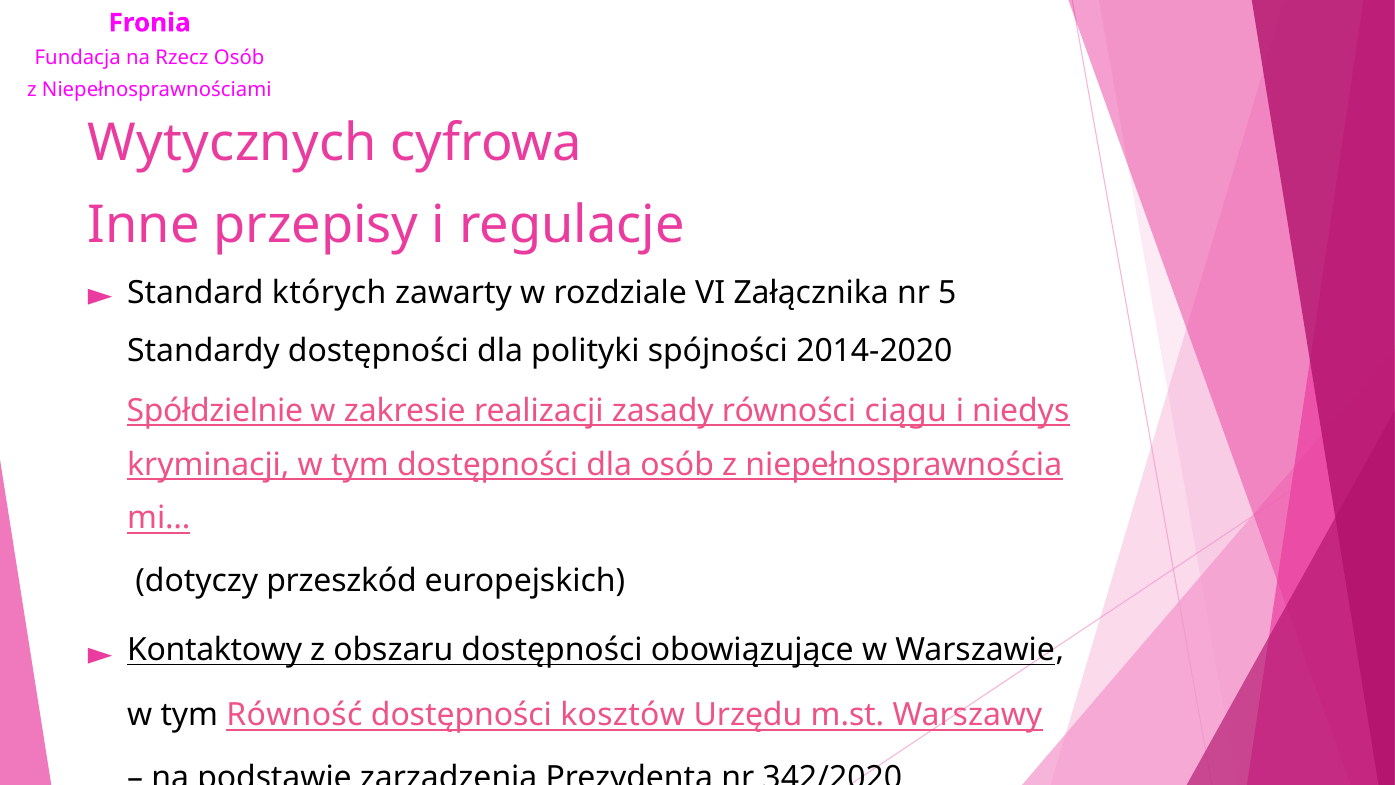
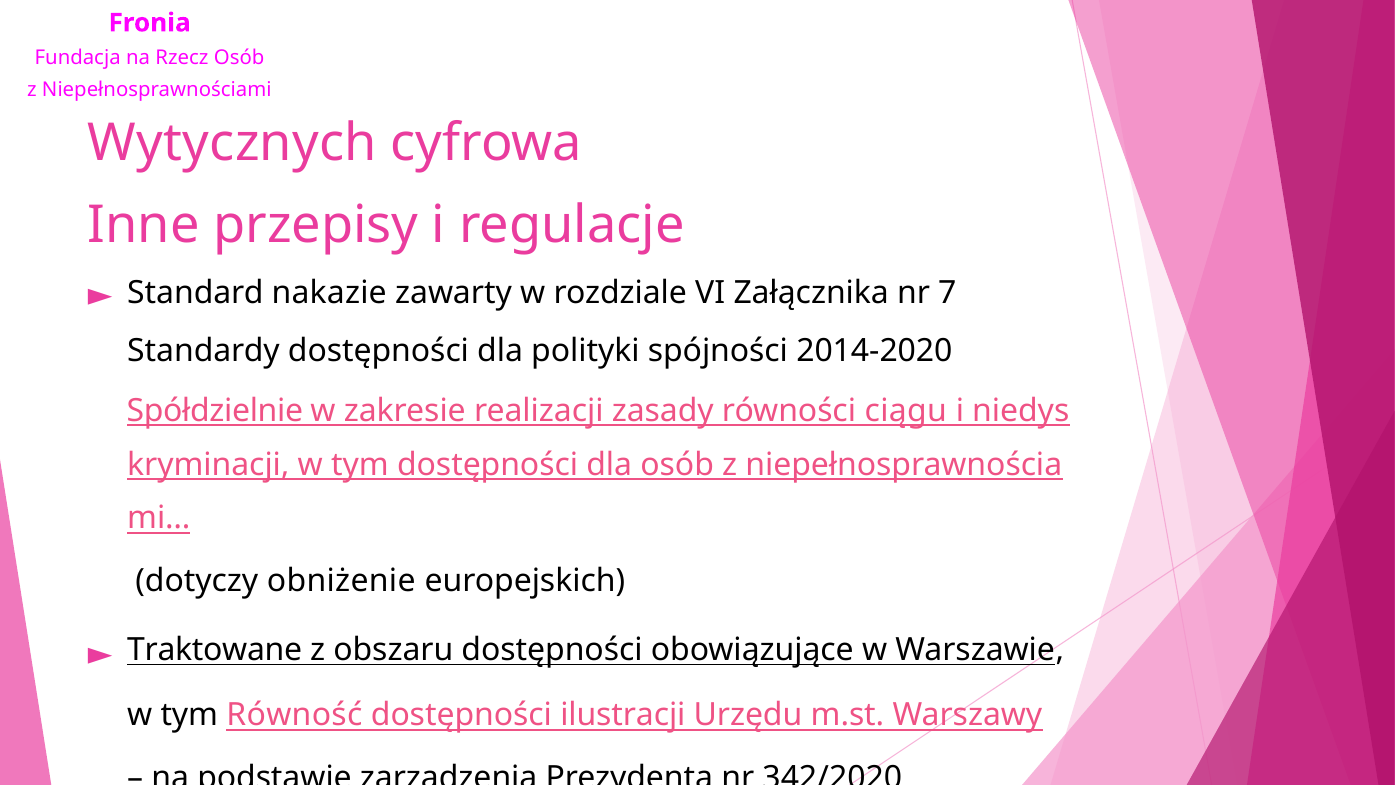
których: których -> nakazie (329, 293)
5: 5 -> 7 (947, 293)
przeszkód: przeszkód -> obniżenie (341, 581)
Kontaktowy: Kontaktowy -> Traktowane (215, 650)
kosztów: kosztów -> ilustracji (623, 715)
